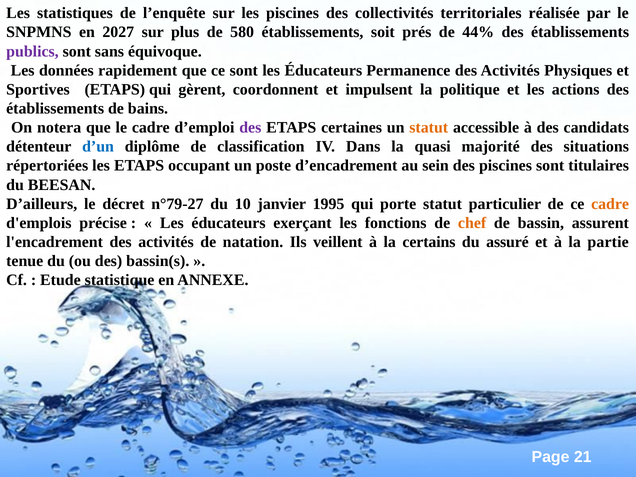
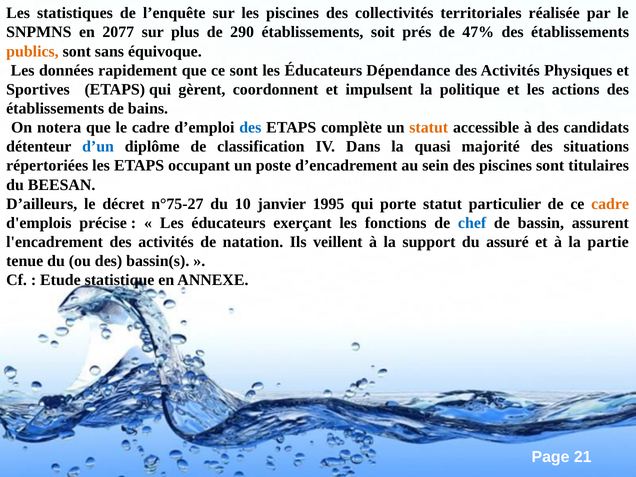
2027: 2027 -> 2077 (118, 32)
580: 580 -> 290 (242, 32)
44%: 44% -> 47% (478, 32)
publics colour: purple -> orange (32, 51)
Permanence: Permanence -> Dépendance (408, 70)
des colour: purple -> blue (250, 128)
certaines: certaines -> complète (352, 128)
n°79-27: n°79-27 -> n°75-27 (177, 204)
chef colour: orange -> blue (472, 223)
certains: certains -> support (429, 242)
